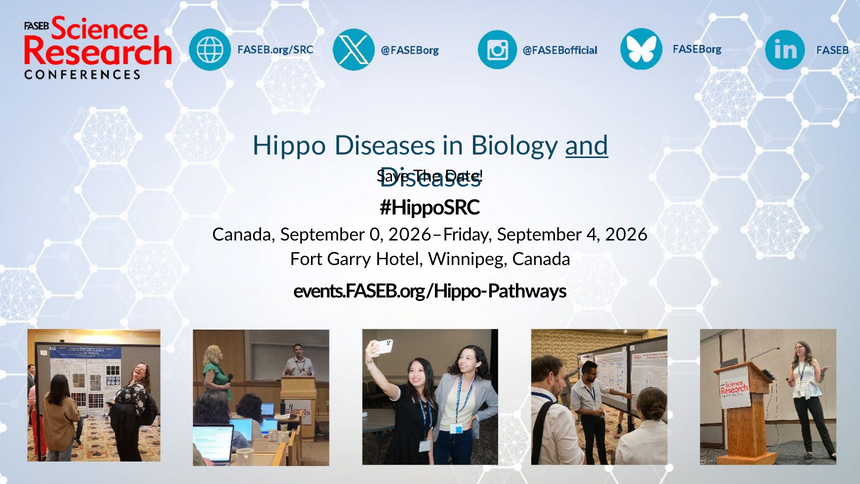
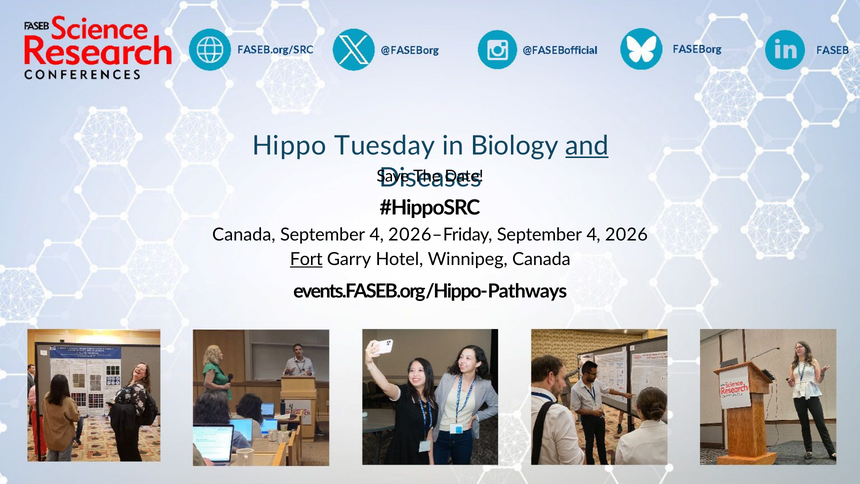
Hippo Diseases: Diseases -> Tuesday (385, 146)
0: 0 -> 4 (377, 235)
Fort underline: none -> present (306, 259)
